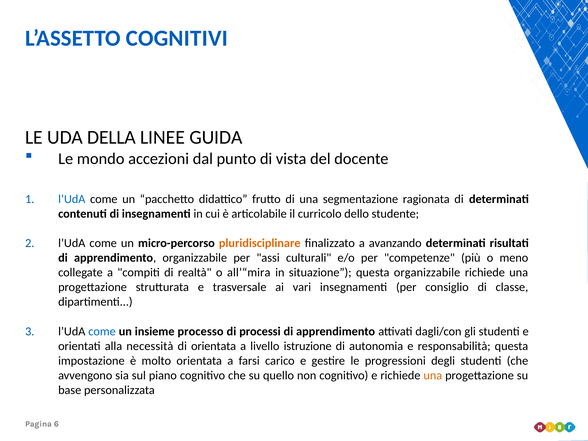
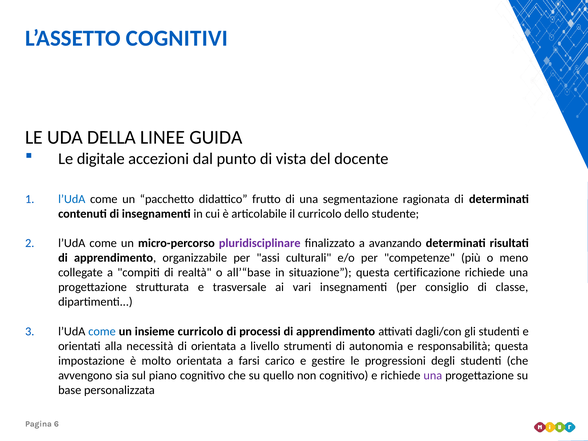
mondo: mondo -> digitale (101, 159)
pluridisciplinare colour: orange -> purple (260, 243)
all’“mira: all’“mira -> all’“base (249, 273)
questa organizzabile: organizzabile -> certificazione (427, 273)
insieme processo: processo -> curricolo (201, 331)
istruzione: istruzione -> strumenti (308, 346)
una colour: orange -> purple (433, 375)
